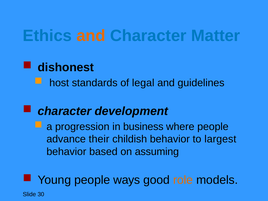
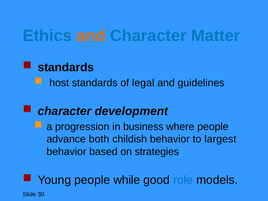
dishonest: dishonest -> standards (66, 67)
their: their -> both (99, 139)
assuming: assuming -> strategies (157, 152)
ways: ways -> while (127, 180)
role colour: orange -> blue (183, 180)
